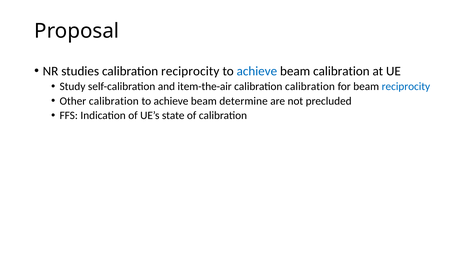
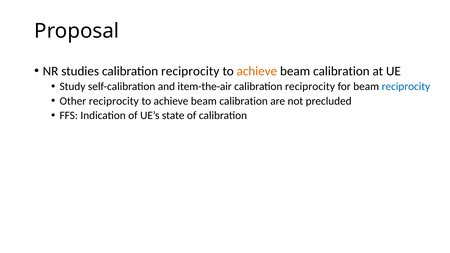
achieve colour: blue -> orange (257, 71)
calibration: calibration -> reciprocity (310, 87)
Other calibration: calibration -> reciprocity (114, 101)
determine: determine -> calibration (244, 101)
